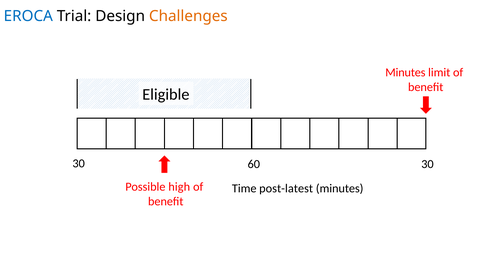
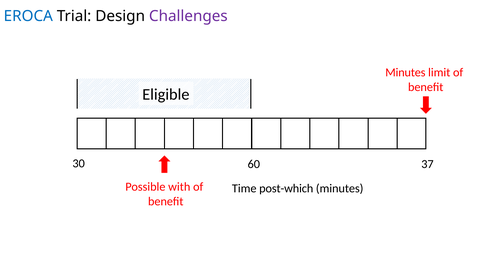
Challenges colour: orange -> purple (188, 16)
60 30: 30 -> 37 (427, 164)
high: high -> with (179, 186)
post-latest: post-latest -> post-which (286, 188)
